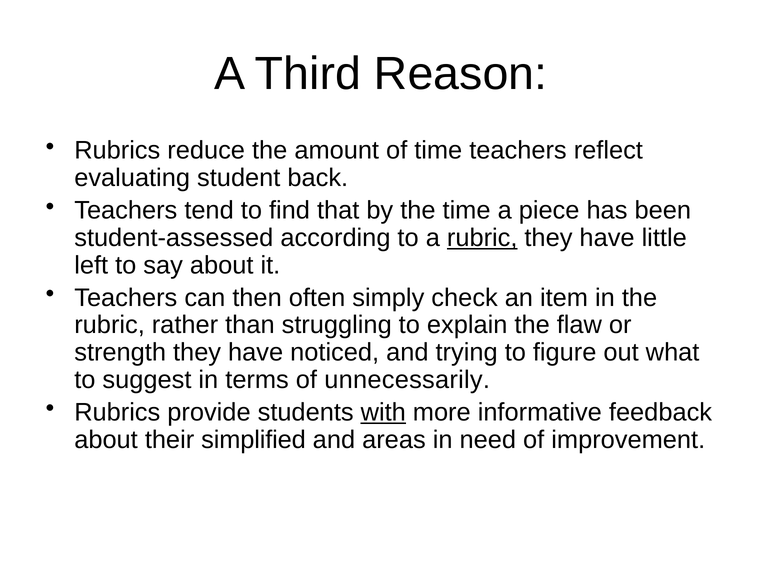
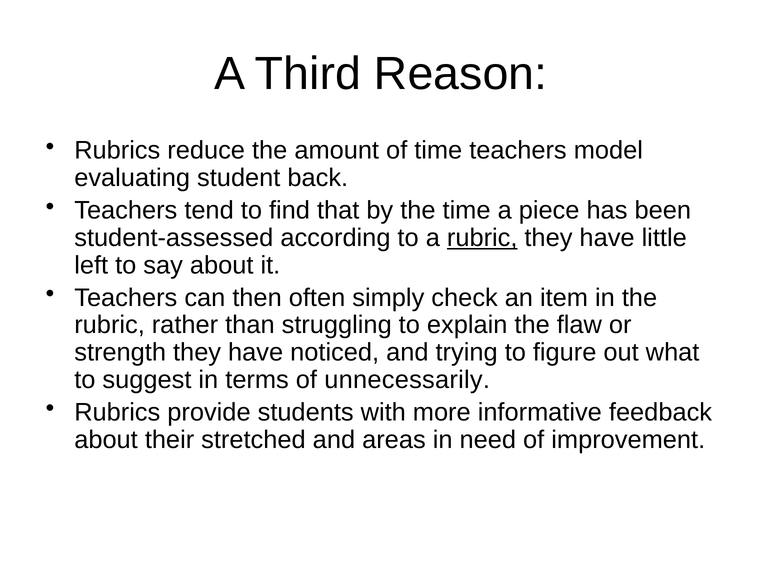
reflect: reflect -> model (608, 151)
with underline: present -> none (383, 413)
simplified: simplified -> stretched (253, 440)
